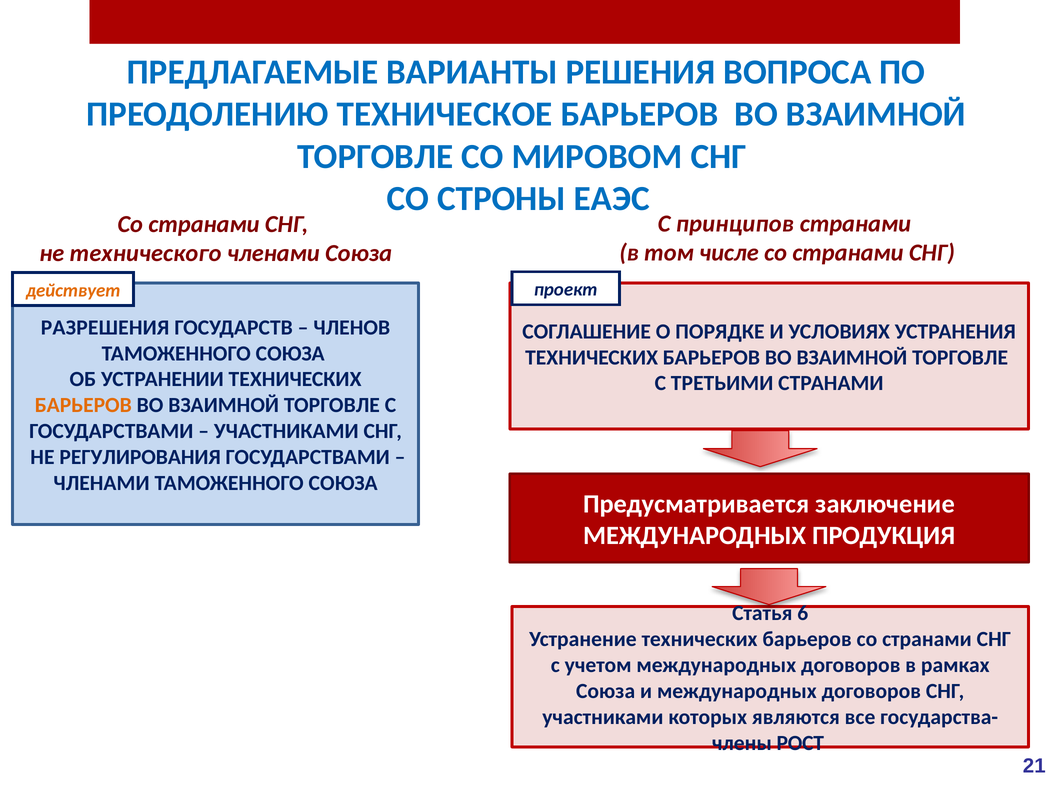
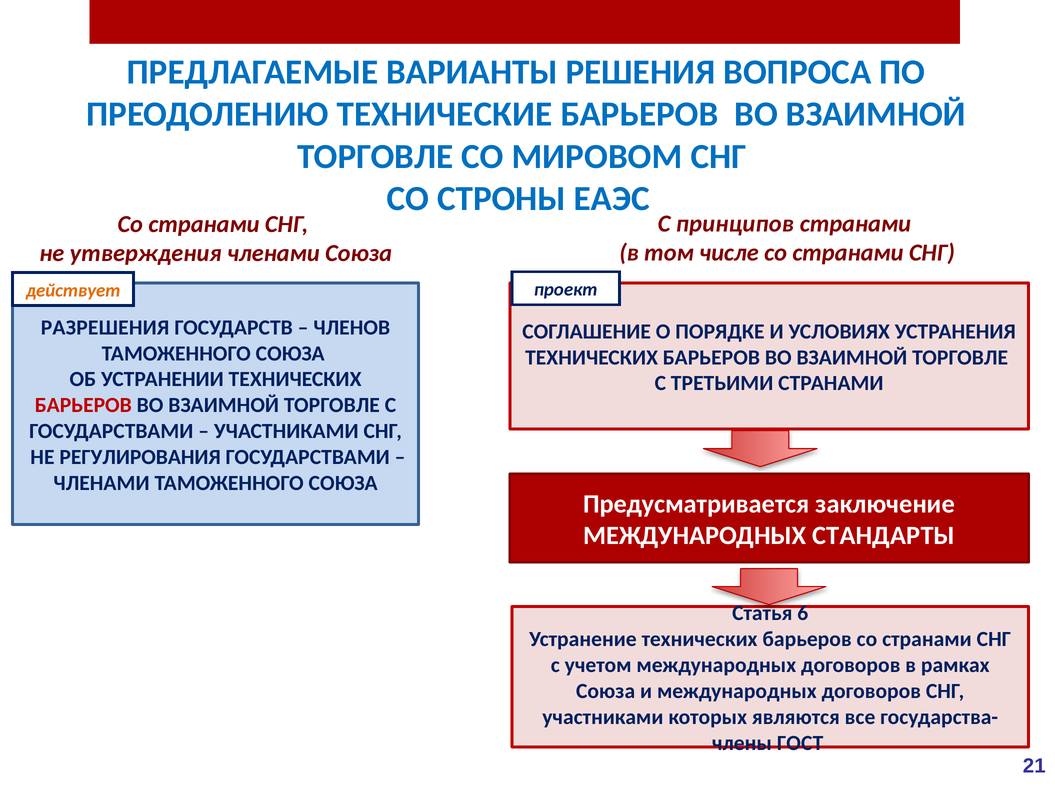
ТЕХНИЧЕСКОЕ: ТЕХНИЧЕСКОЕ -> ТЕХНИЧЕСКИЕ (445, 114)
технического: технического -> утверждения (146, 254)
БАРЬЕРОВ colour: orange -> red (83, 405)
ПРОДУКЦИЯ: ПРОДУКЦИЯ -> СТАНДАРТЫ (884, 536)
РОСТ: РОСТ -> ГОСТ (800, 743)
